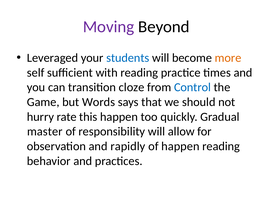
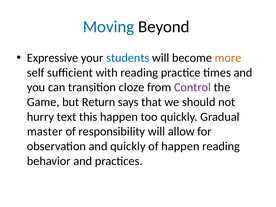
Moving colour: purple -> blue (109, 27)
Leveraged: Leveraged -> Expressive (53, 58)
Control colour: blue -> purple (192, 87)
Words: Words -> Return (99, 102)
rate: rate -> text (67, 117)
and rapidly: rapidly -> quickly (128, 146)
